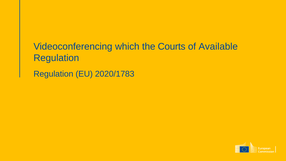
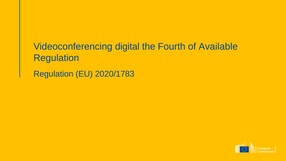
which: which -> digital (127, 46)
Courts: Courts -> Fourth (172, 46)
